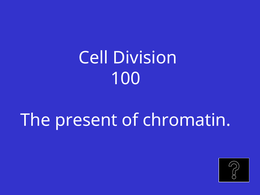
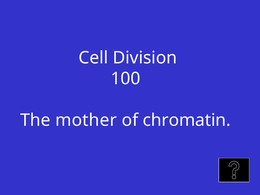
present: present -> mother (86, 120)
